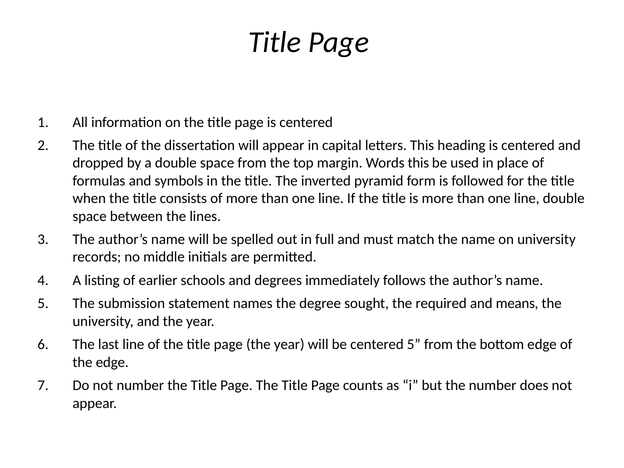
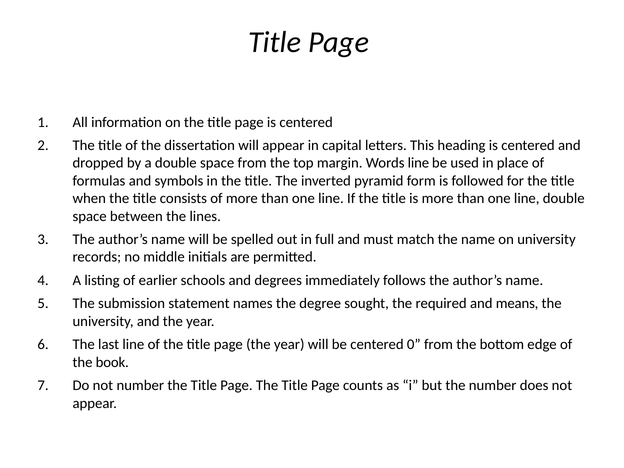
Words this: this -> line (418, 163)
centered 5: 5 -> 0 (414, 345)
the edge: edge -> book (112, 362)
